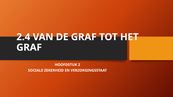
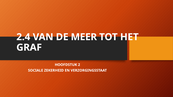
DE GRAF: GRAF -> MEER (84, 37)
